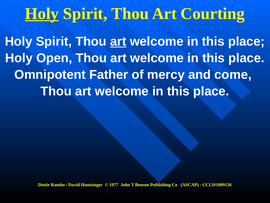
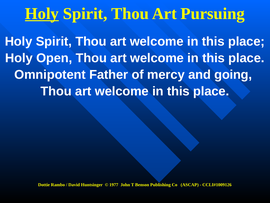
Courting: Courting -> Pursuing (213, 14)
art underline: present -> none (118, 41)
come: come -> going (233, 75)
